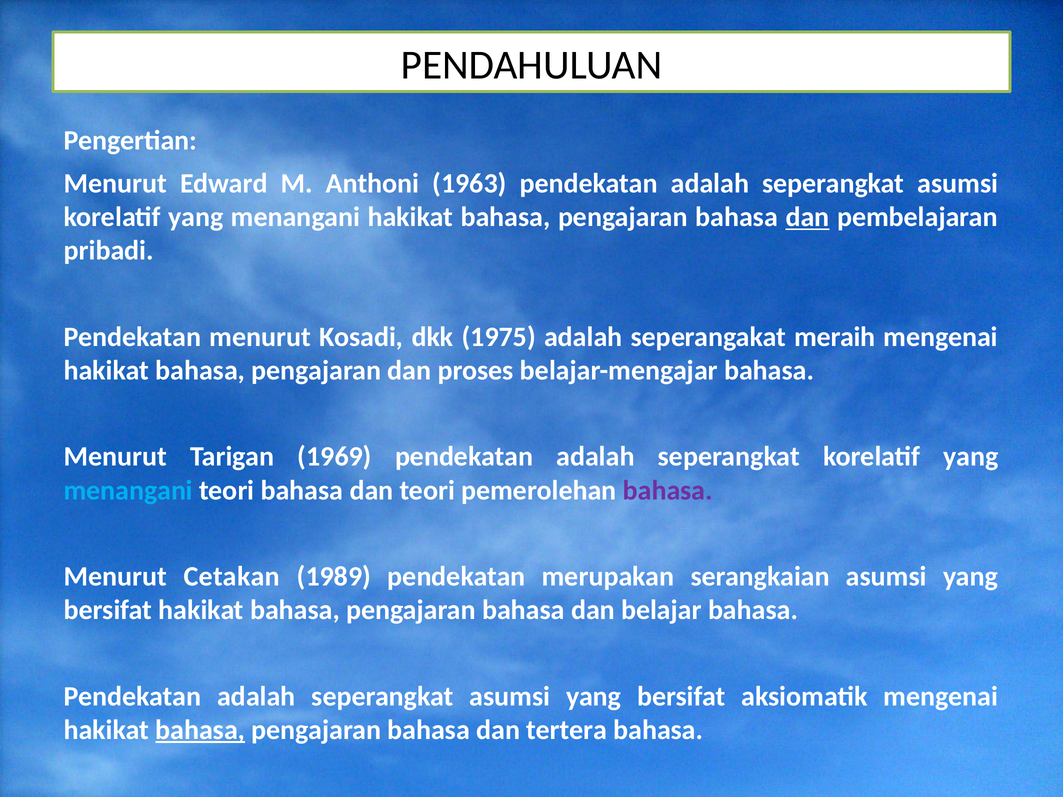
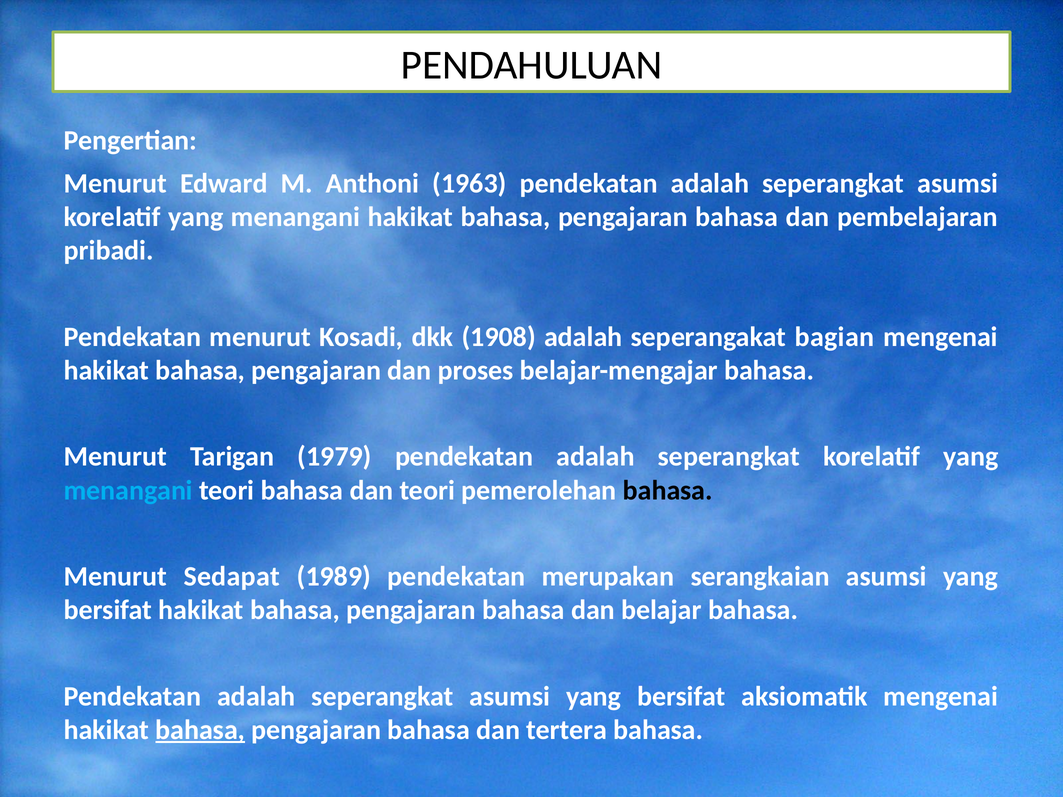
dan underline: present -> none (808, 217)
1975: 1975 -> 1908 (499, 337)
meraih: meraih -> bagian (835, 337)
1969: 1969 -> 1979 (335, 457)
bahasa colour: purple -> black (668, 490)
Cetakan: Cetakan -> Sedapat (232, 577)
